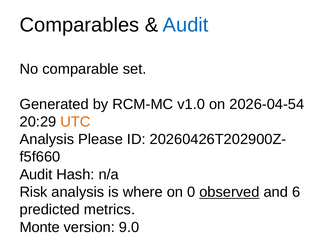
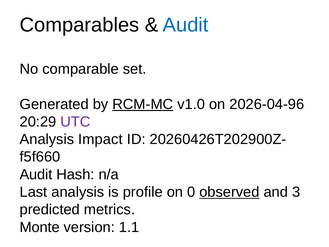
RCM-MC underline: none -> present (143, 104)
2026-04-54: 2026-04-54 -> 2026-04-96 (267, 104)
UTC colour: orange -> purple (75, 122)
Please: Please -> Impact (100, 139)
Risk: Risk -> Last (33, 192)
where: where -> profile (143, 192)
6: 6 -> 3 (296, 192)
9.0: 9.0 -> 1.1 (129, 227)
